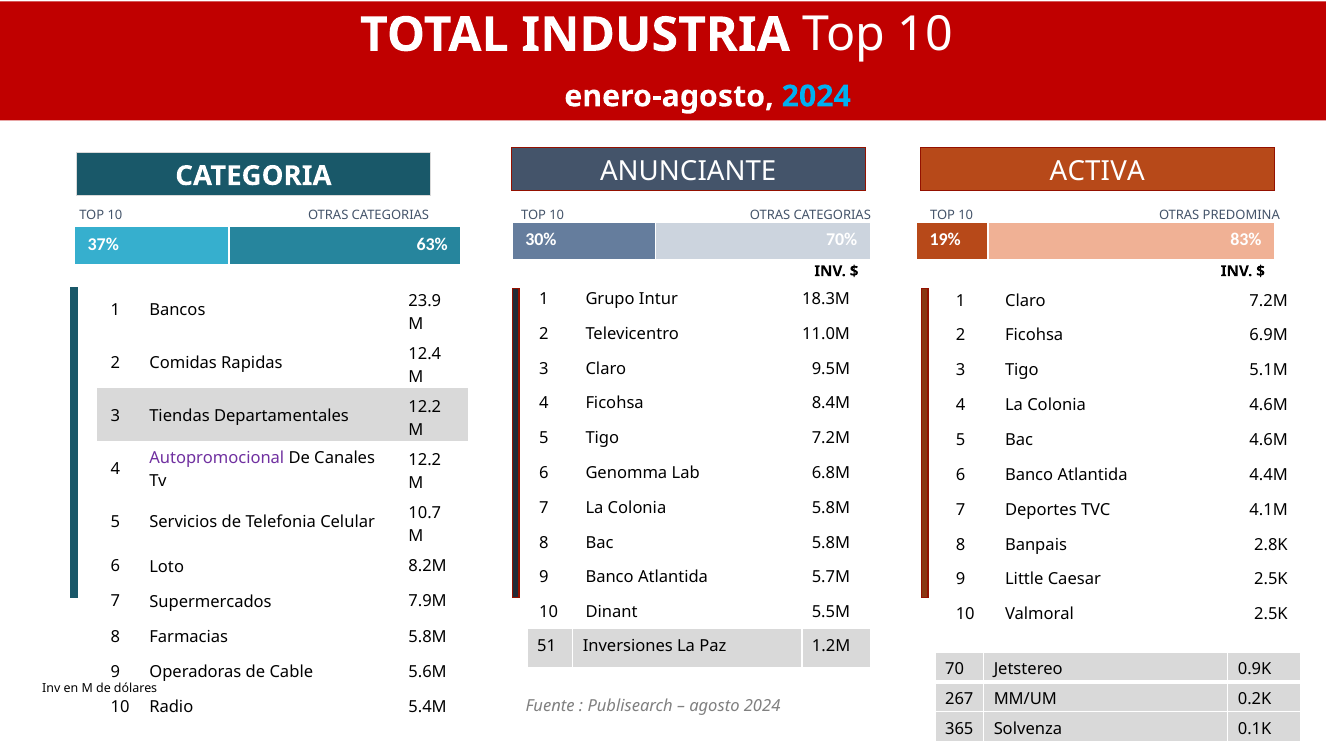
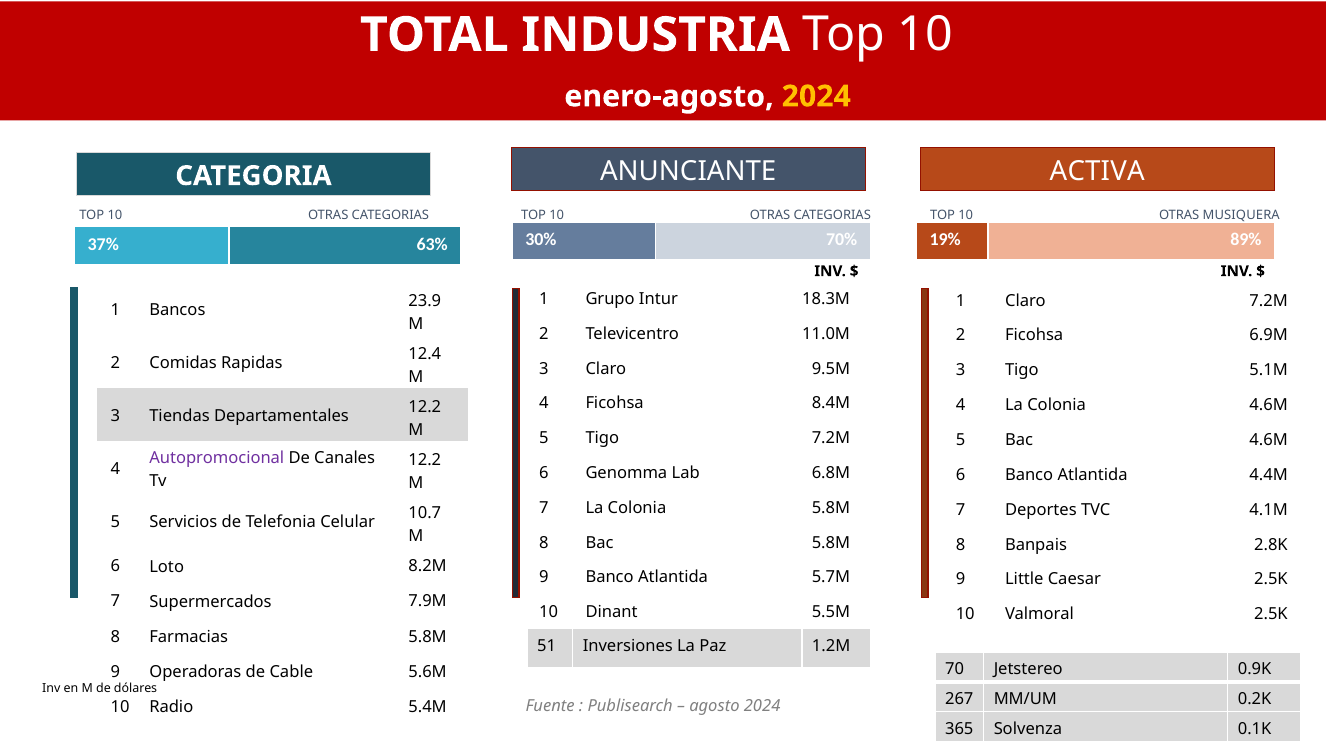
2024 colour: light blue -> yellow (816, 96)
PREDOMINA: PREDOMINA -> MUSIQUERA (1241, 215)
83%: 83% -> 89% (1246, 240)
